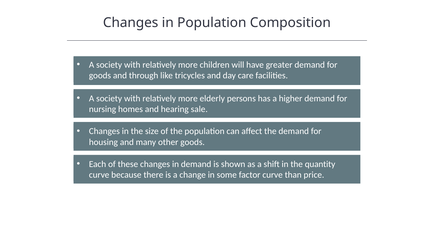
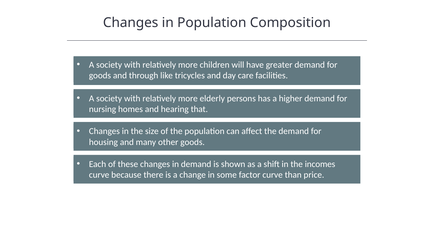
sale: sale -> that (199, 109)
quantity: quantity -> incomes (320, 164)
